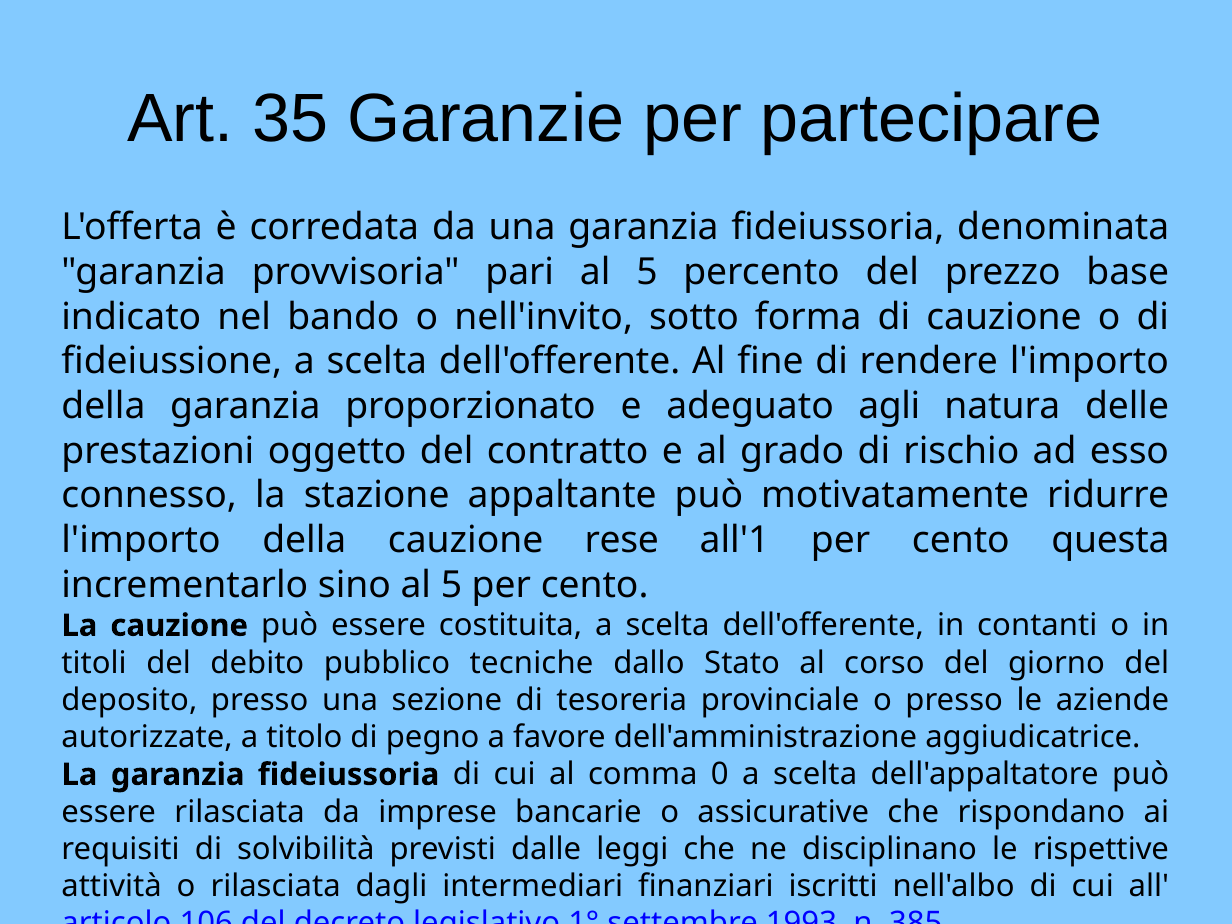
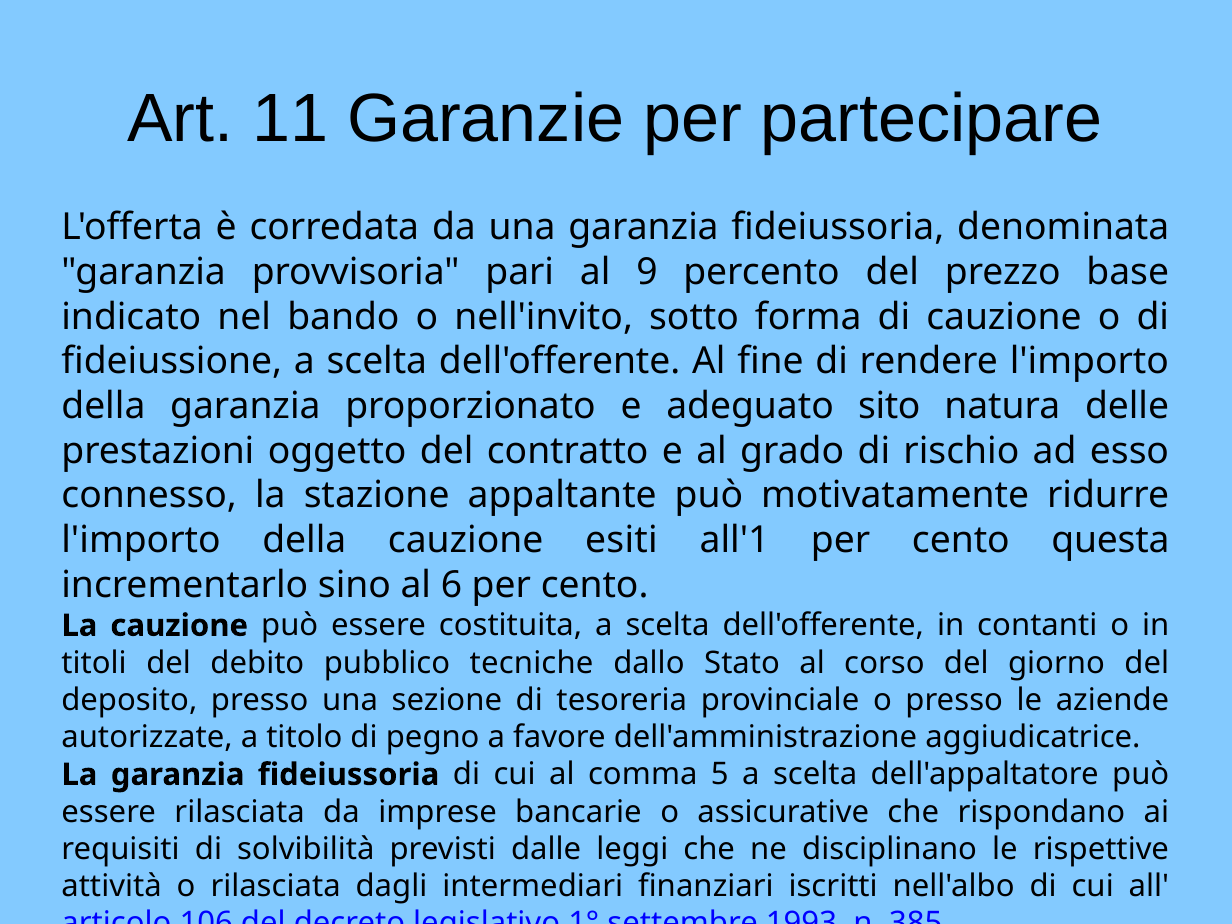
35: 35 -> 11 (290, 119)
pari al 5: 5 -> 9 (647, 272)
agli: agli -> sito (889, 406)
rese: rese -> esiti (621, 540)
sino al 5: 5 -> 6 (451, 585)
0: 0 -> 5 (720, 775)
